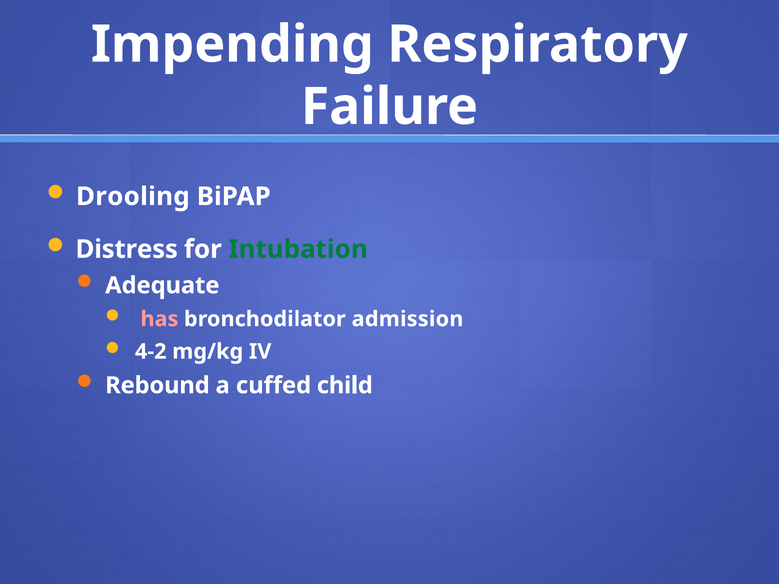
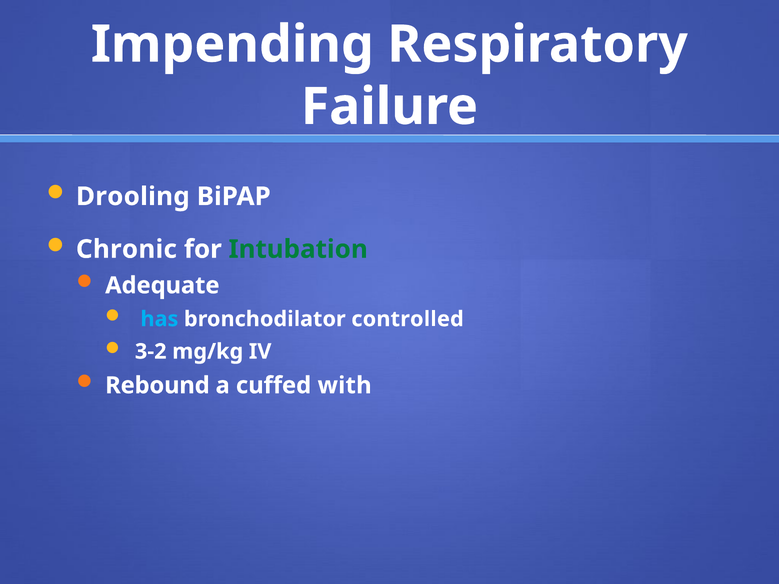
Distress: Distress -> Chronic (126, 249)
has colour: pink -> light blue (159, 319)
admission: admission -> controlled (408, 319)
4-2: 4-2 -> 3-2 (151, 352)
child: child -> with (345, 386)
